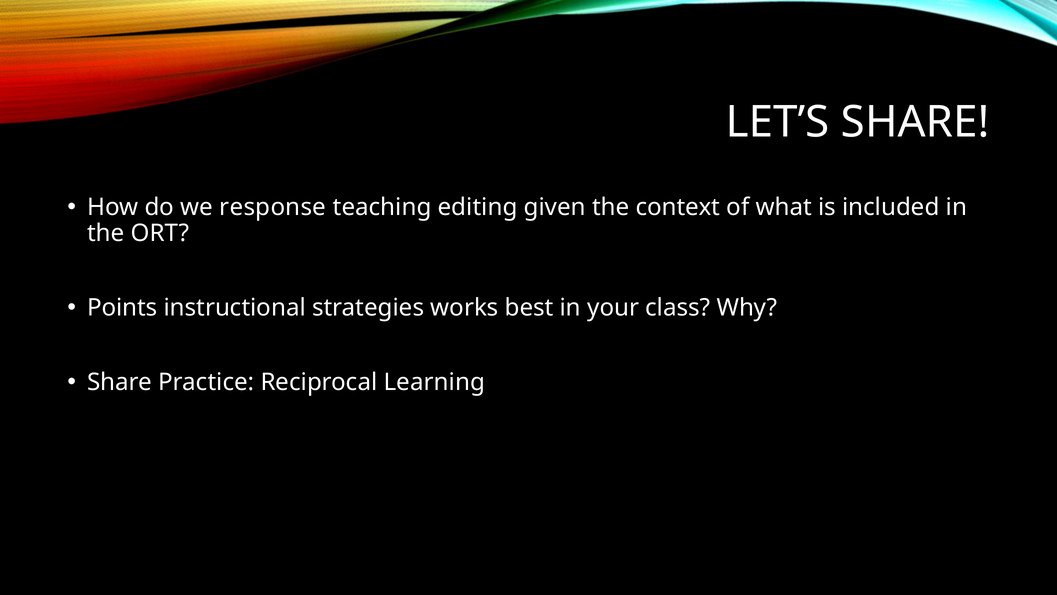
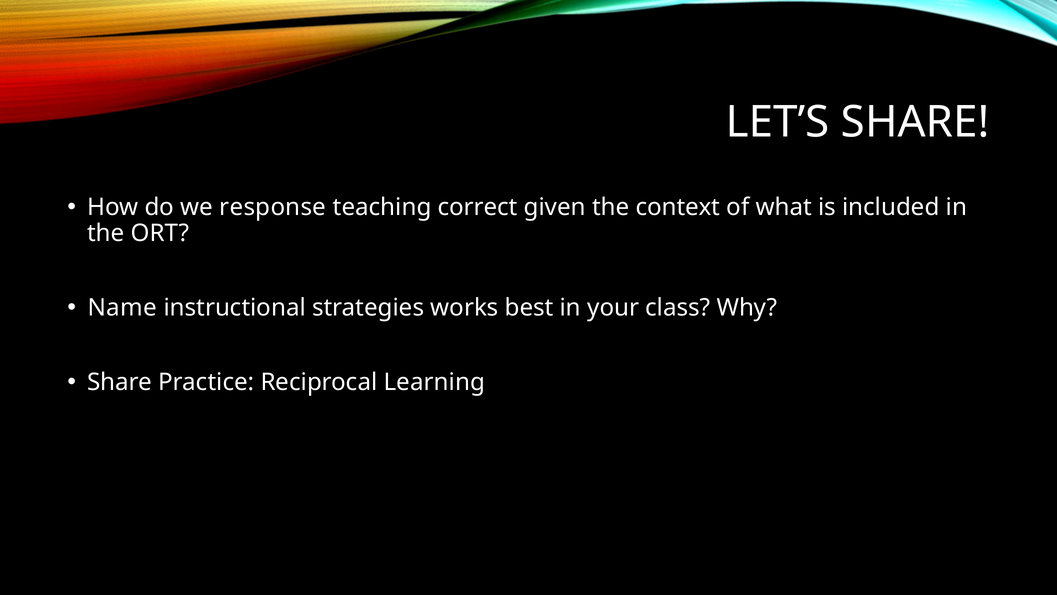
editing: editing -> correct (478, 207)
Points: Points -> Name (122, 308)
